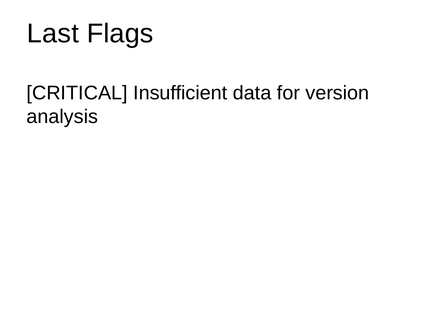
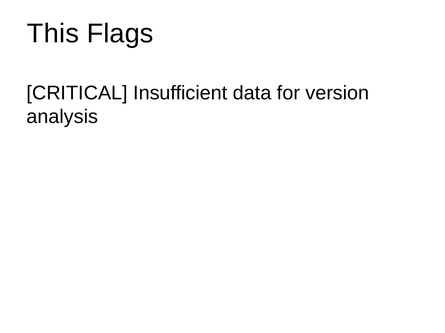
Last: Last -> This (53, 34)
